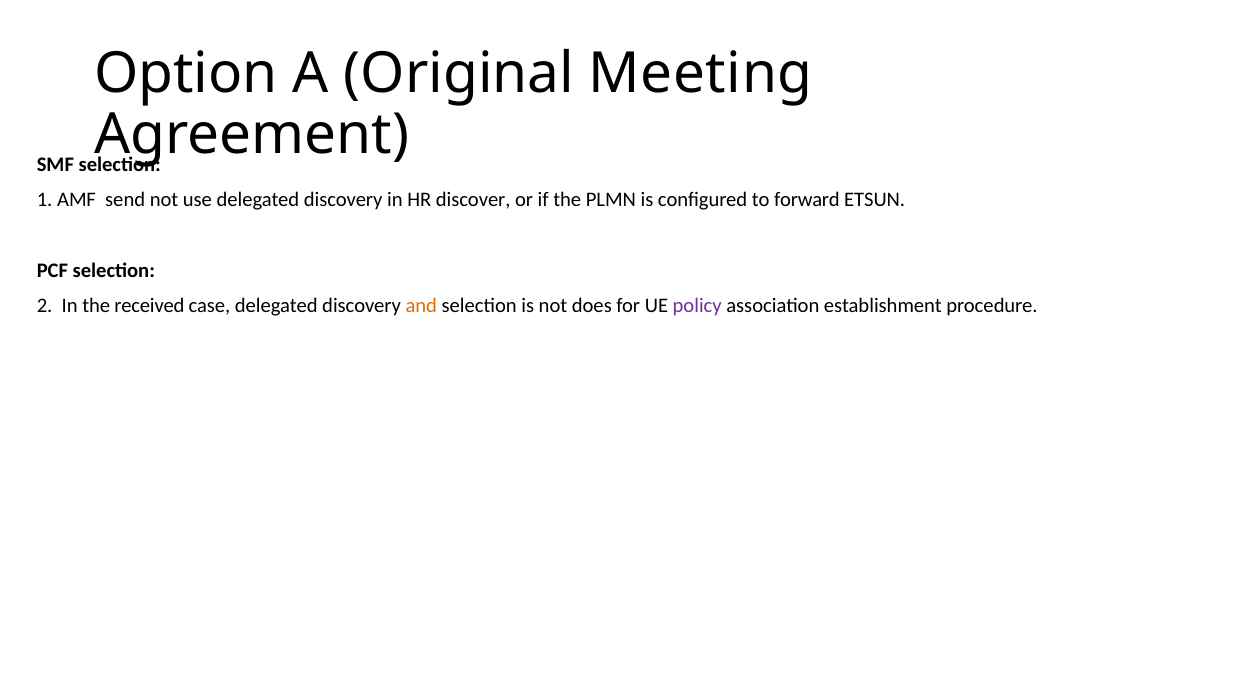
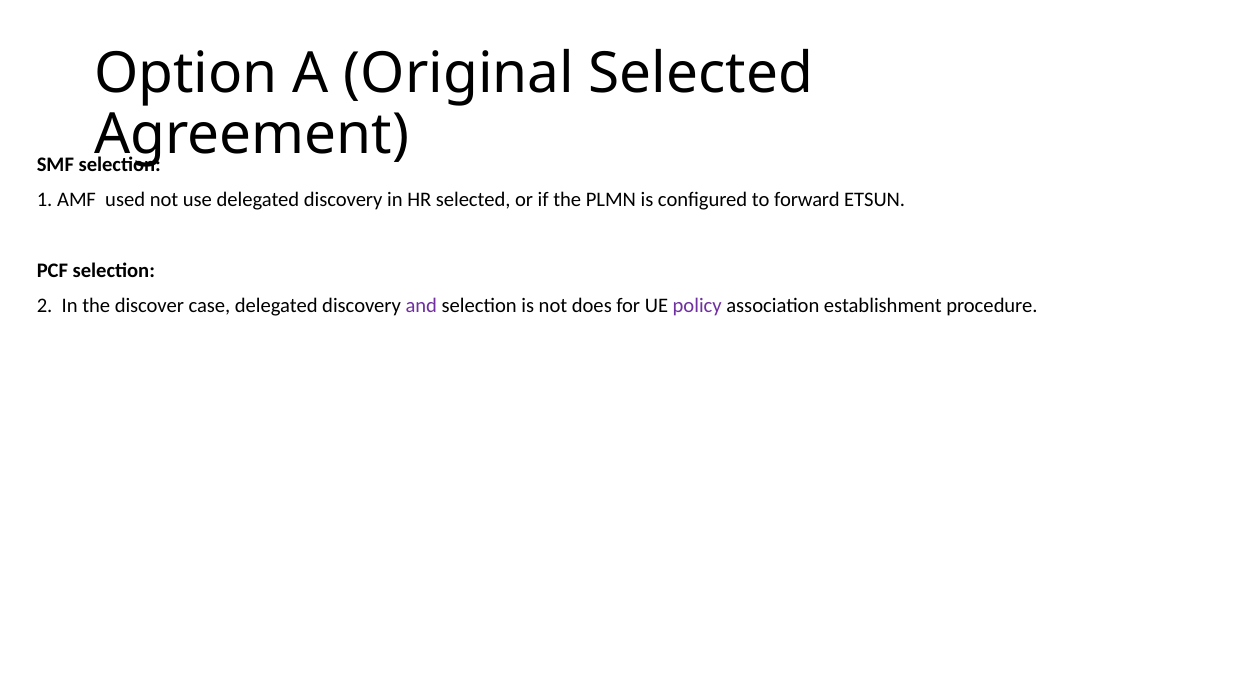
Original Meeting: Meeting -> Selected (701, 73)
send: send -> used (125, 200)
HR discover: discover -> selected (473, 200)
received: received -> discover (149, 305)
and colour: orange -> purple (421, 305)
